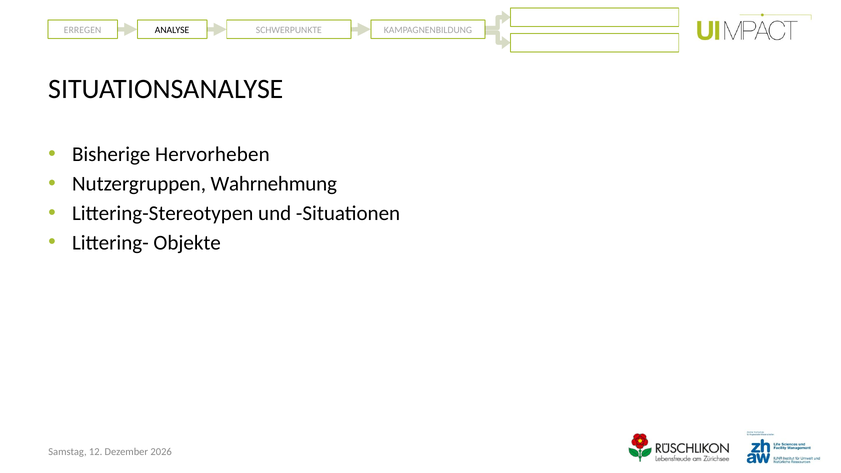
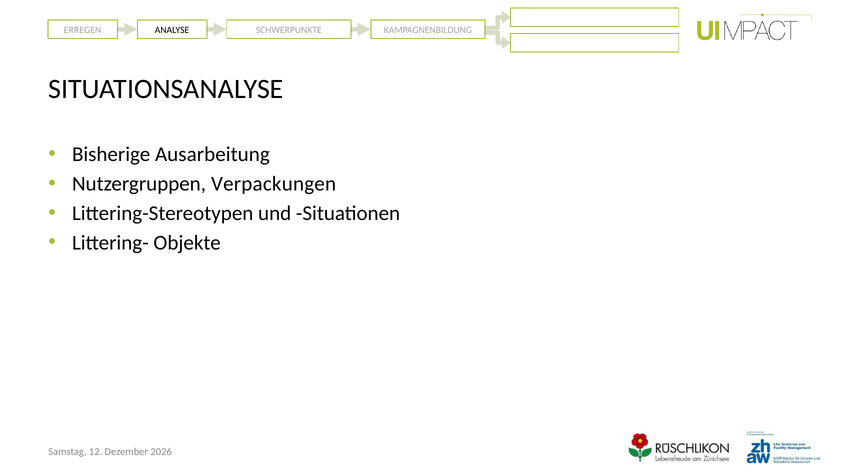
Hervorheben: Hervorheben -> Ausarbeitung (212, 154)
Wahrnehmung: Wahrnehmung -> Verpackungen (274, 184)
